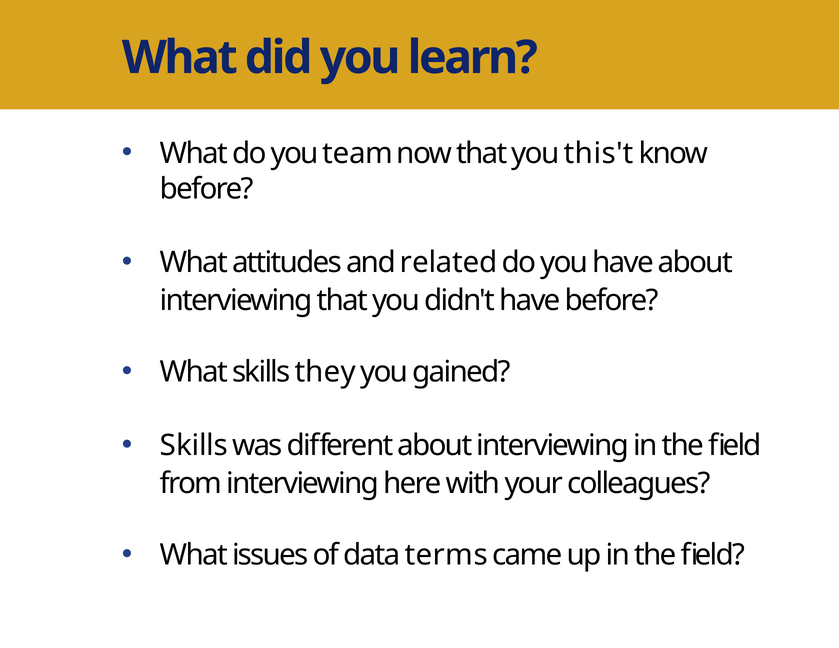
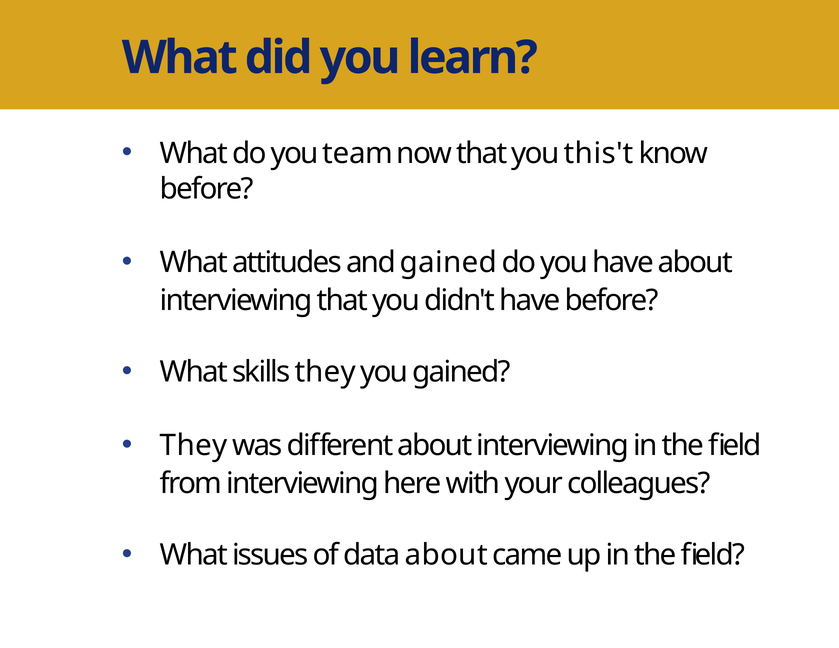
and related: related -> gained (449, 263)
Skills: Skills -> They (194, 446)
data terms: terms -> about (446, 555)
